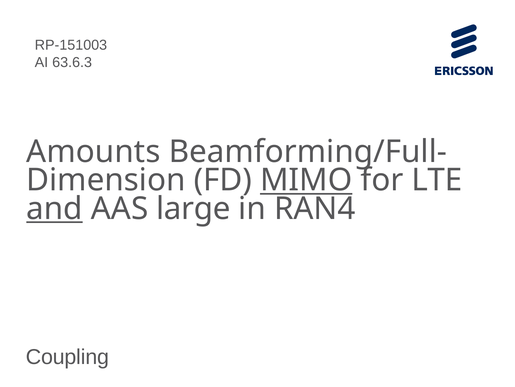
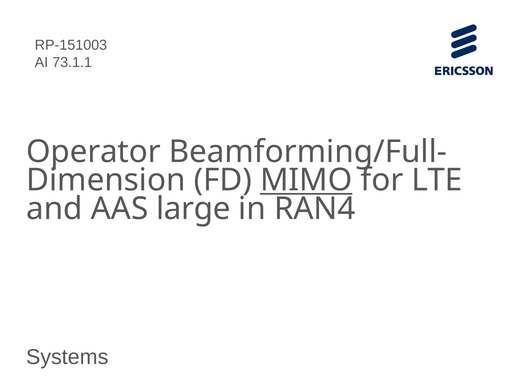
63.6.3: 63.6.3 -> 73.1.1 (72, 62)
Amounts: Amounts -> Operator (93, 152)
and underline: present -> none (54, 208)
Coupling: Coupling -> Systems (67, 356)
